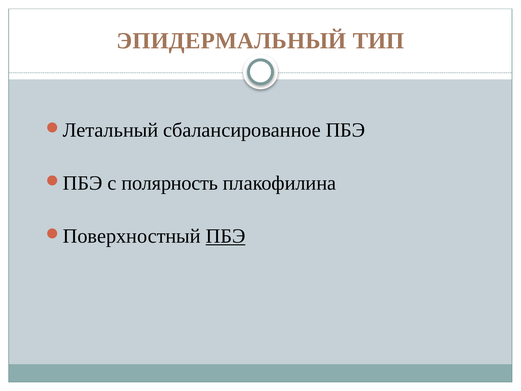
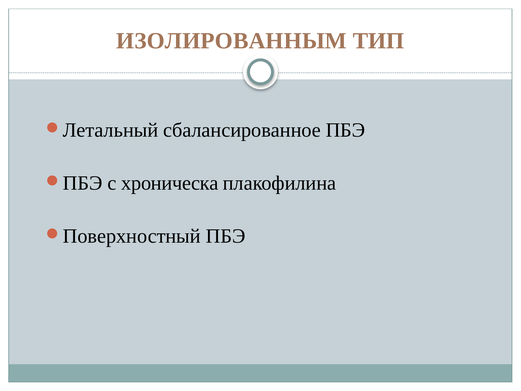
ЭПИДЕРМАЛЬНЫЙ: ЭПИДЕРМАЛЬНЫЙ -> ИЗОЛИРОВАННЫМ (231, 41)
полярность: полярность -> хроническа (170, 183)
ПБЭ underline: present -> none (226, 236)
